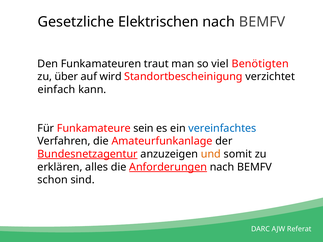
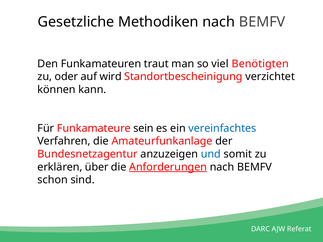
Elektrischen: Elektrischen -> Methodiken (158, 22)
über: über -> oder (66, 77)
einfach: einfach -> können (57, 90)
Bundesnetzagentur underline: present -> none (88, 154)
und colour: orange -> blue (211, 154)
alles: alles -> über (97, 167)
